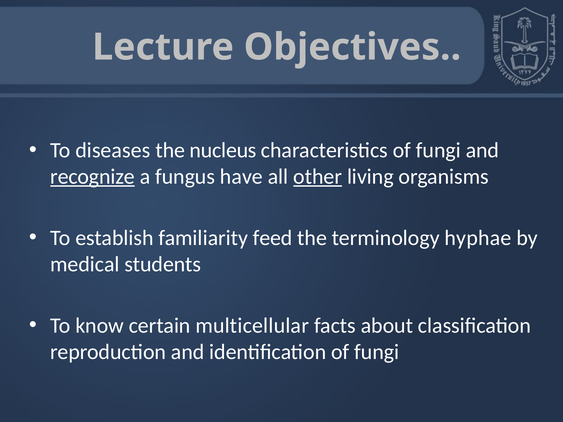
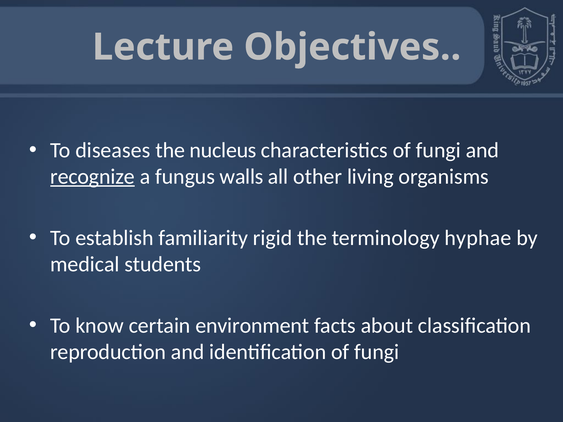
have: have -> walls (242, 177)
other underline: present -> none (318, 177)
feed: feed -> rigid (273, 238)
multicellular: multicellular -> environment (252, 326)
